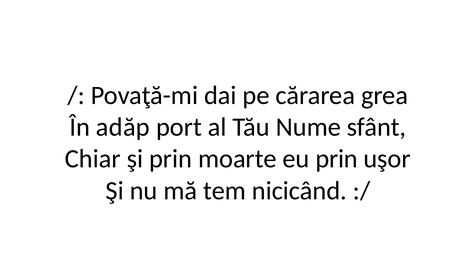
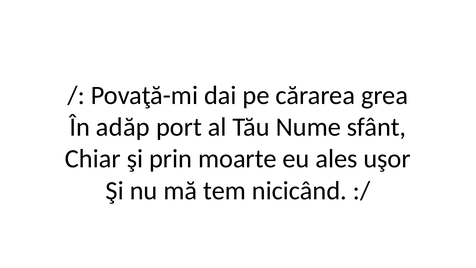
eu prin: prin -> ales (336, 159)
